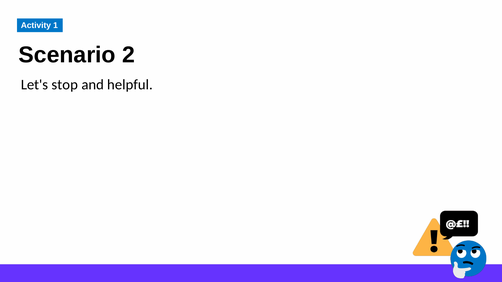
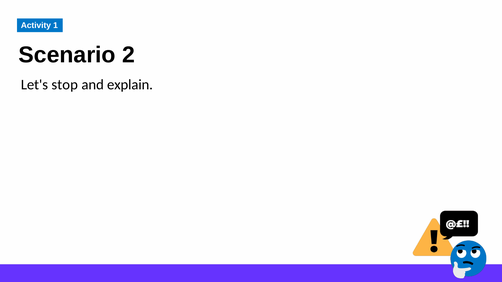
helpful: helpful -> explain (130, 85)
